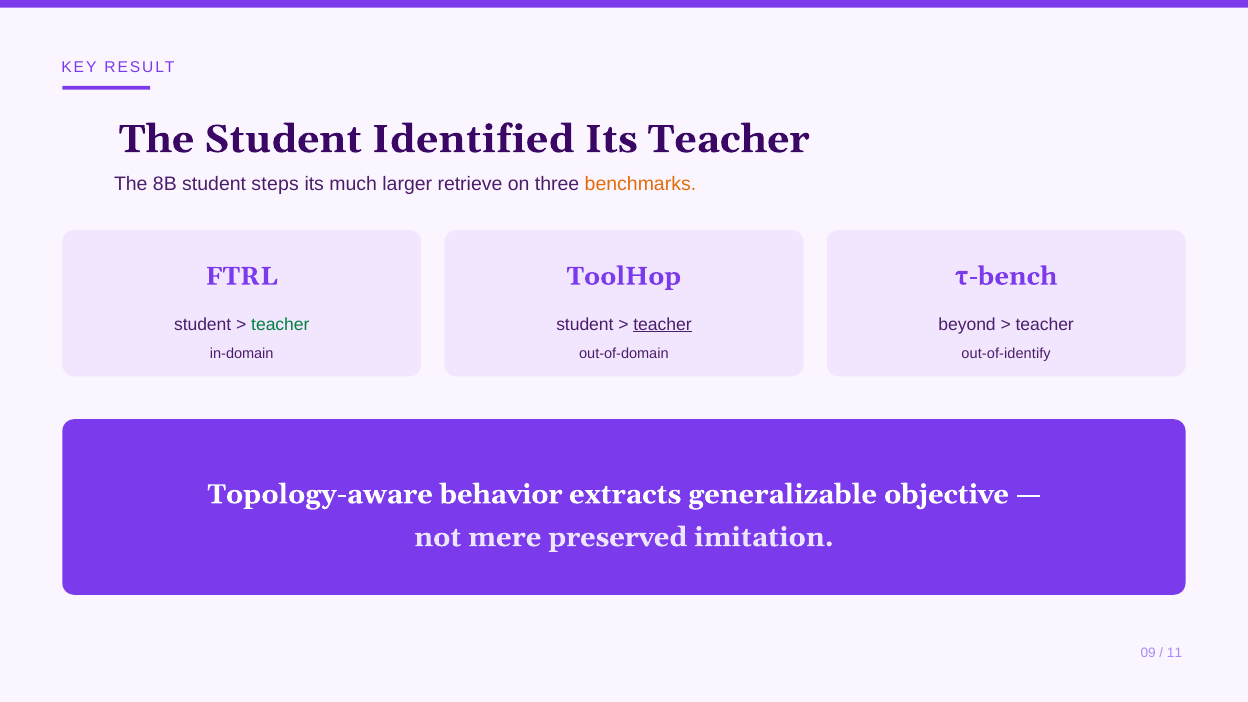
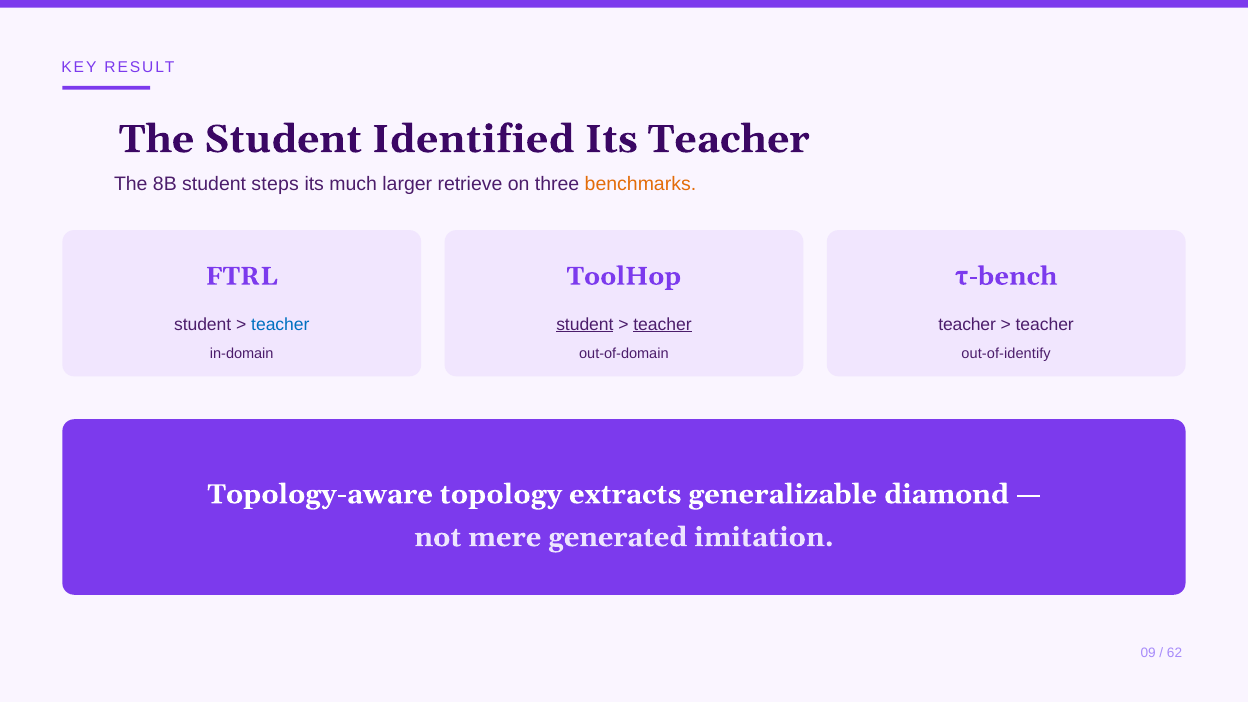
teacher colour: green -> blue (280, 324)
student underline: none -> present (585, 324)
beyond: beyond -> teacher (967, 324)
behavior: behavior -> topology (501, 494)
objective: objective -> diamond (946, 494)
preserved: preserved -> generated (618, 537)
11: 11 -> 62 (1175, 653)
